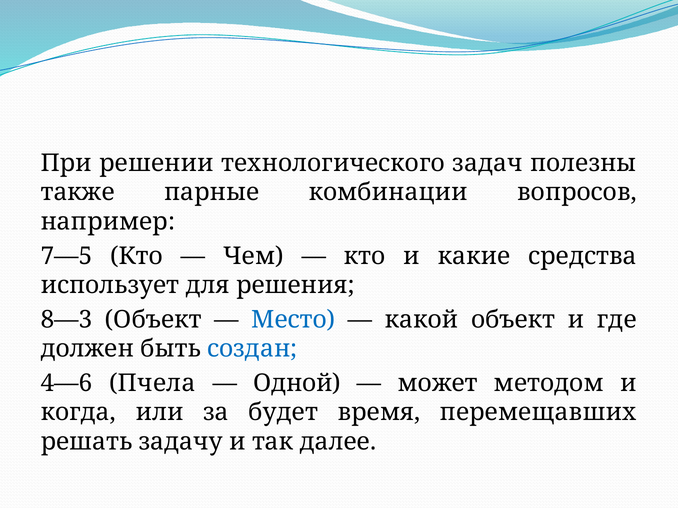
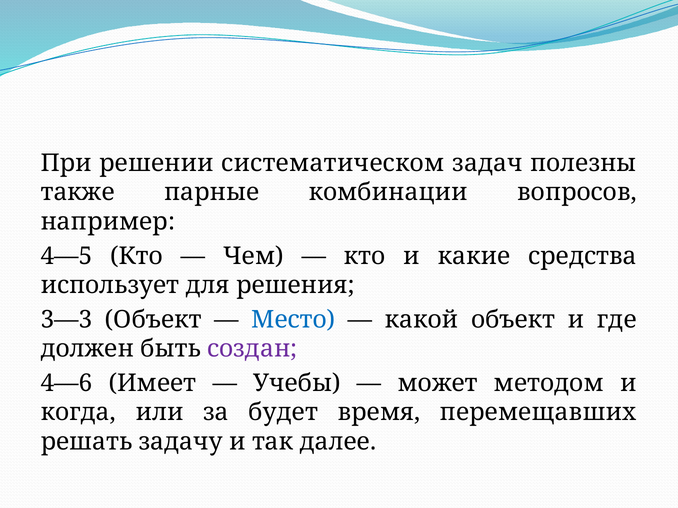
технологического: технологического -> систематическом (333, 163)
7—5: 7—5 -> 4—5 (66, 256)
8—3: 8—3 -> 3—3 (66, 320)
создан colour: blue -> purple (252, 349)
Пчела: Пчела -> Имеет (153, 383)
Одной: Одной -> Учебы (297, 383)
